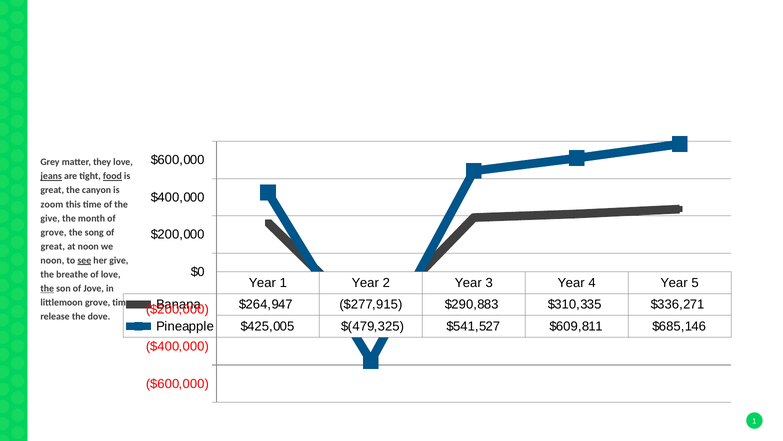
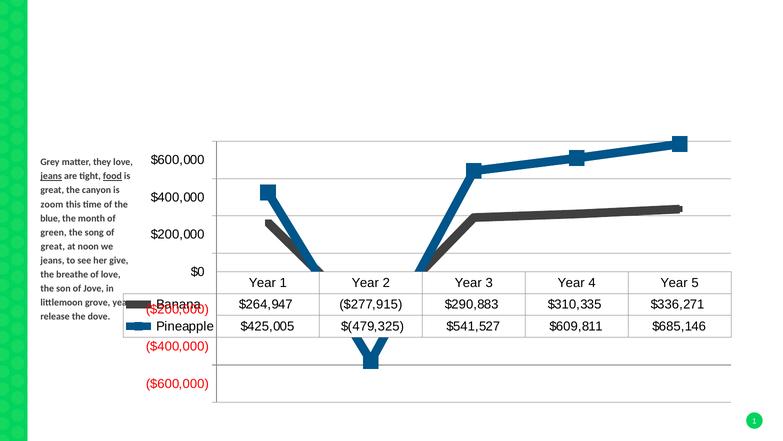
give: give -> blue (50, 218)
grove: grove -> green (54, 232)
noon: noon -> jeans (52, 260)
see underline: present -> none (84, 260)
the underline: present -> none (47, 288)
grove time: time -> year (121, 302)
